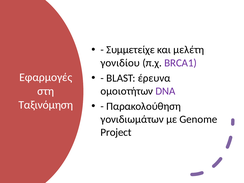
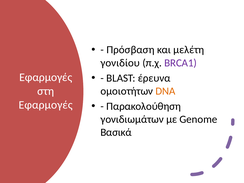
Συμμετείχε: Συμμετείχε -> Πρόσβαση (130, 50)
DNA colour: purple -> orange (165, 91)
Ταξινόμηση: Ταξινόμηση -> Εφαρμογές (46, 105)
Project: Project -> Βασικά (116, 132)
